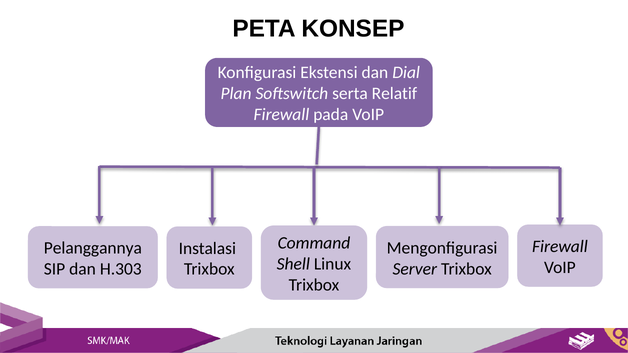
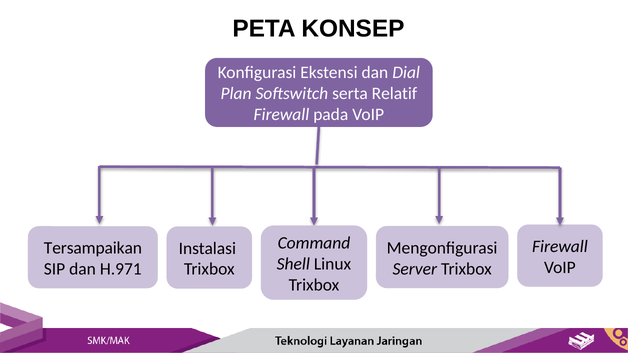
Pelanggannya: Pelanggannya -> Tersampaikan (93, 248)
H.303: H.303 -> H.971 (121, 269)
